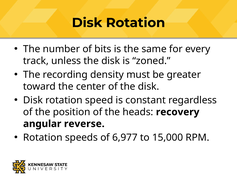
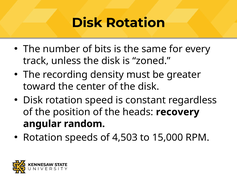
reverse: reverse -> random (84, 124)
6,977: 6,977 -> 4,503 (125, 138)
